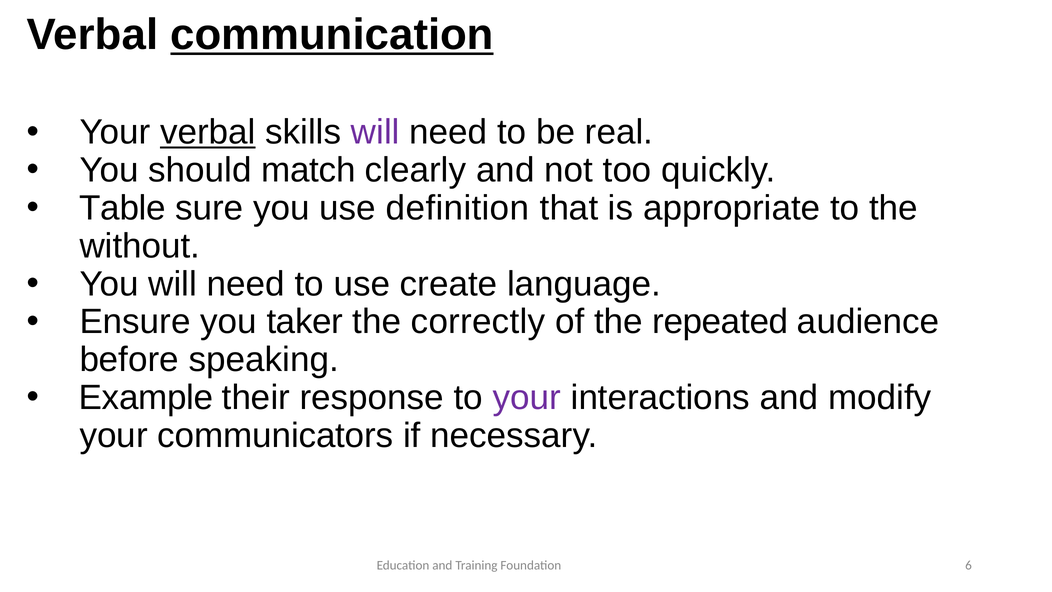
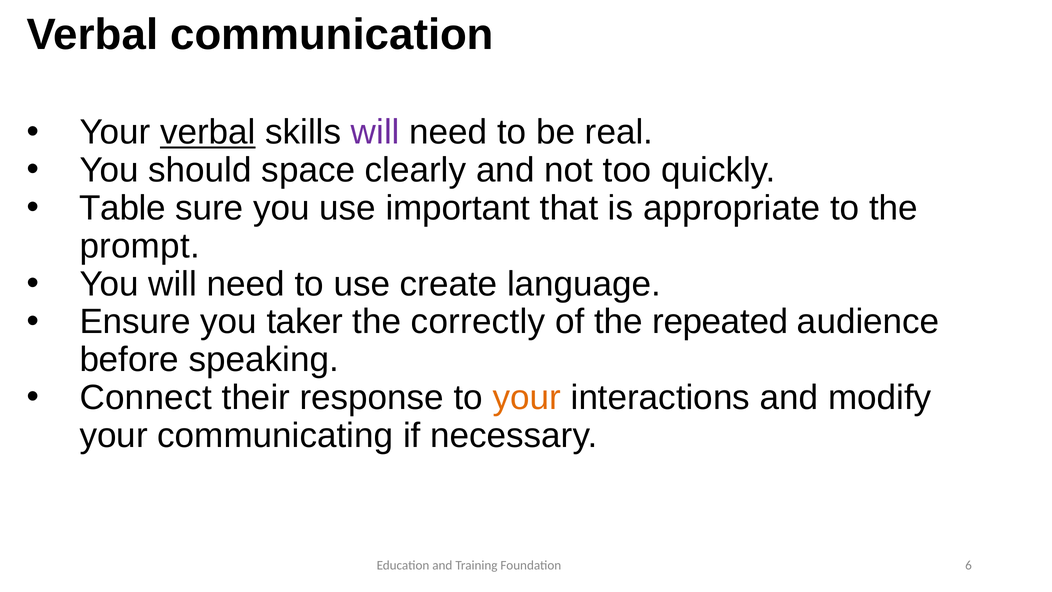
communication underline: present -> none (332, 35)
match: match -> space (308, 170)
definition: definition -> important (458, 208)
without: without -> prompt (140, 246)
Example: Example -> Connect (146, 397)
your colour: purple -> orange (527, 397)
communicators: communicators -> communicating (275, 435)
